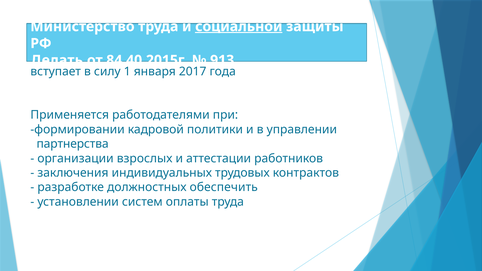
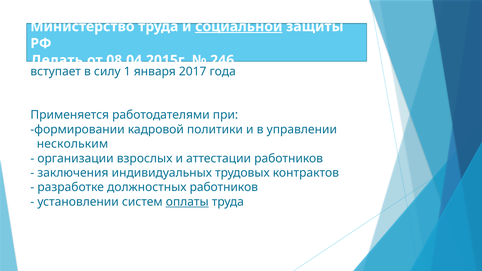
84.40.2015г: 84.40.2015г -> 08.04.2015г (147, 60)
913: 913 -> 246 (222, 60)
партнерства: партнерства -> нескольким (72, 144)
должностных обеспечить: обеспечить -> работников (224, 187)
оплаты underline: none -> present (187, 202)
